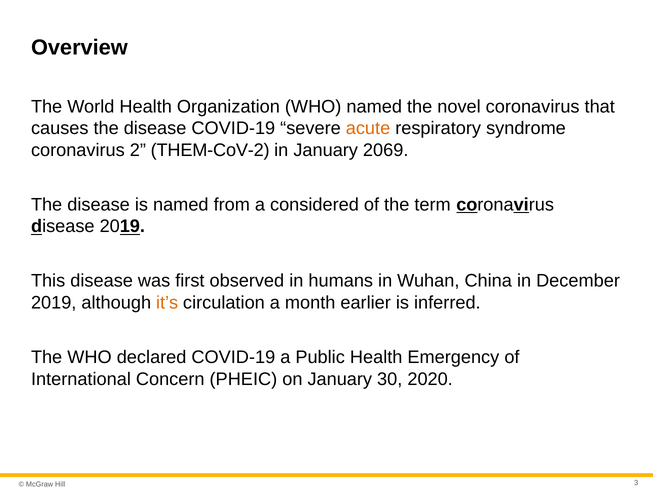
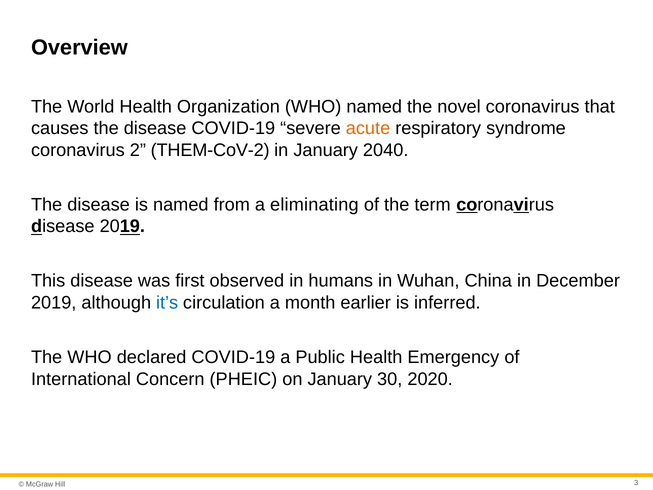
2069: 2069 -> 2040 (386, 150)
considered: considered -> eliminating (314, 205)
it’s colour: orange -> blue (167, 303)
